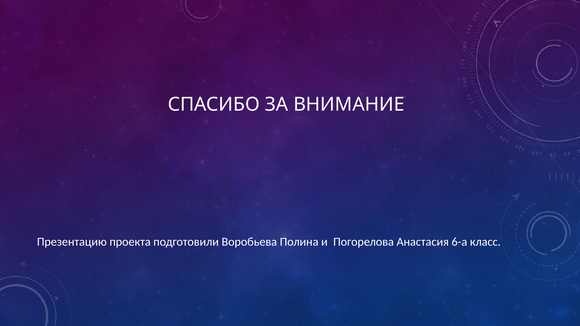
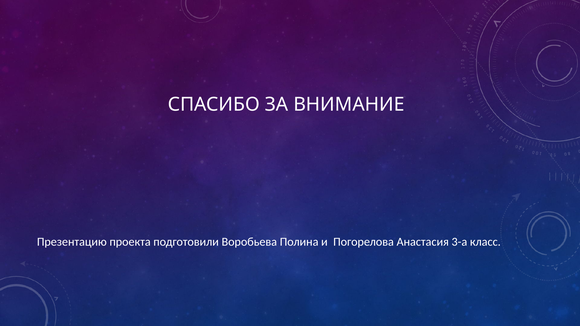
6-а: 6-а -> 3-а (459, 242)
